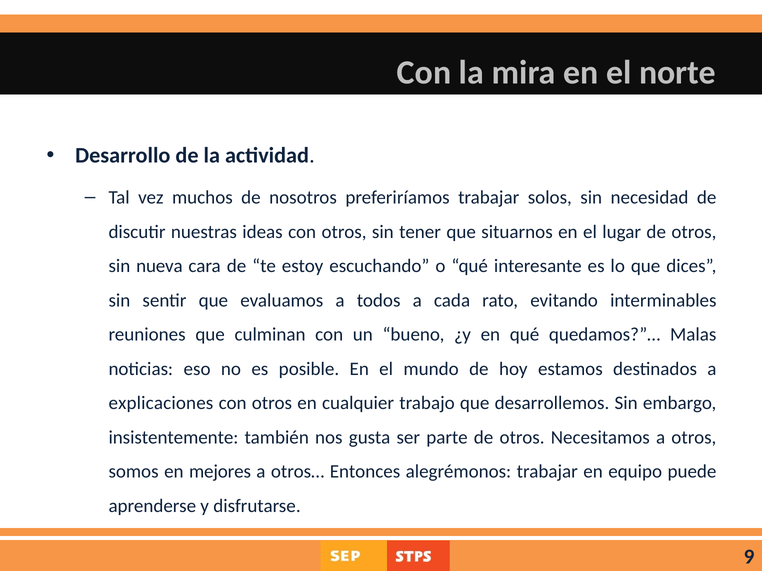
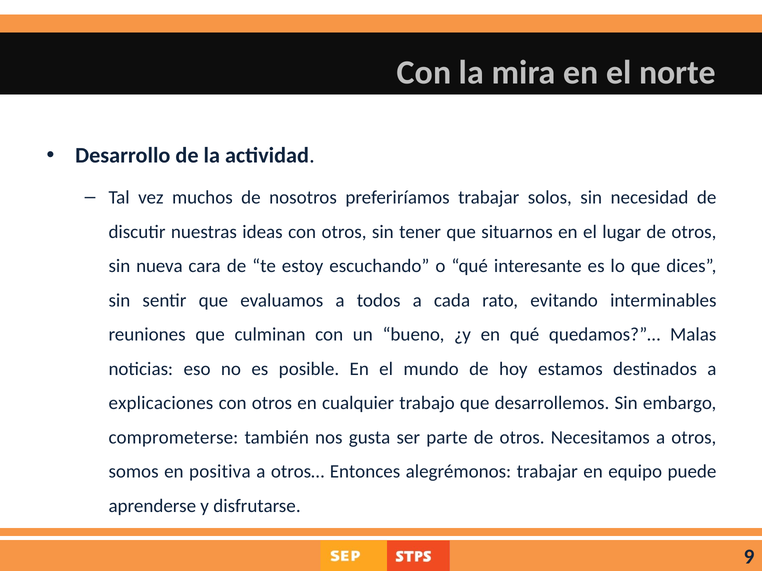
insistentemente: insistentemente -> comprometerse (173, 438)
mejores: mejores -> positiva (220, 472)
